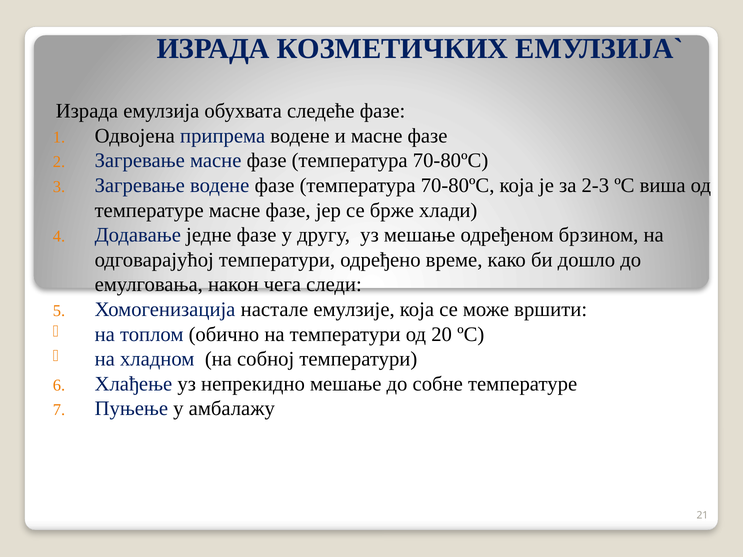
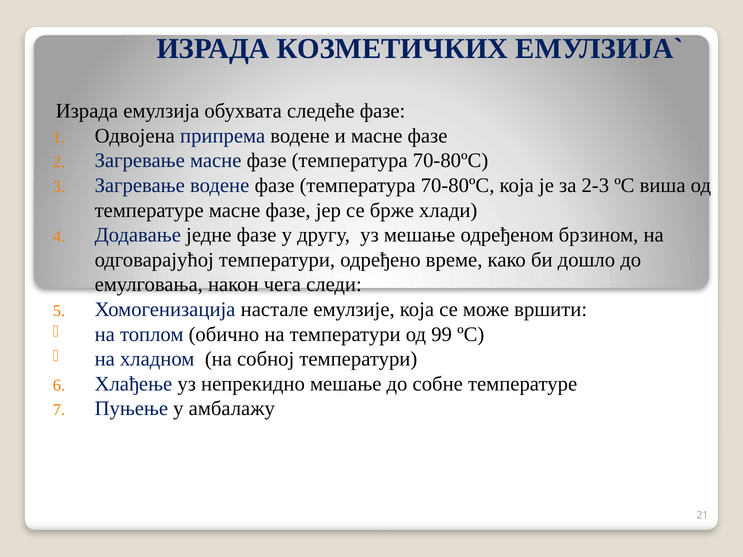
20: 20 -> 99 (442, 334)
